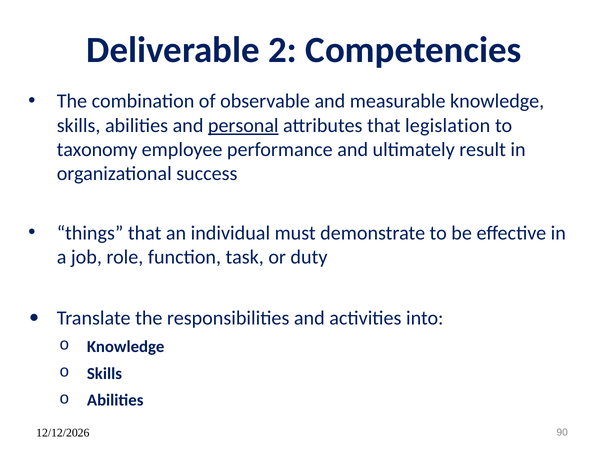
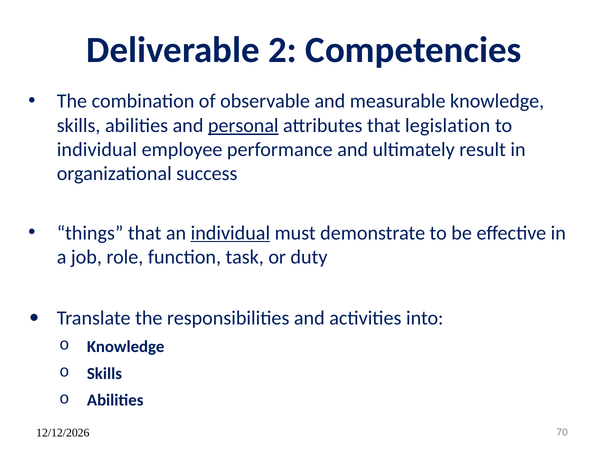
taxonomy: taxonomy -> individual (97, 150)
individual underline: none -> present (230, 233)
90: 90 -> 70 (562, 433)
